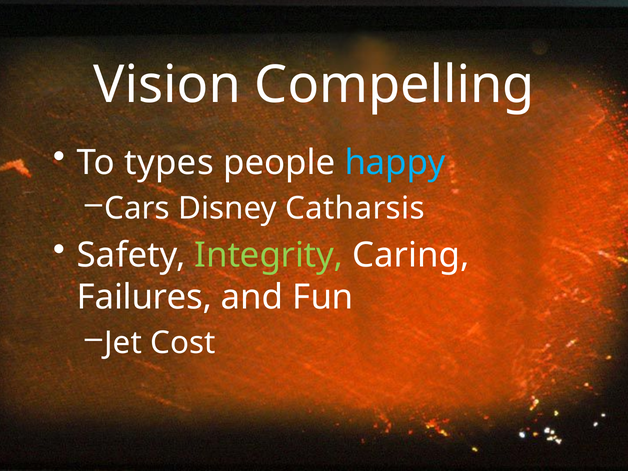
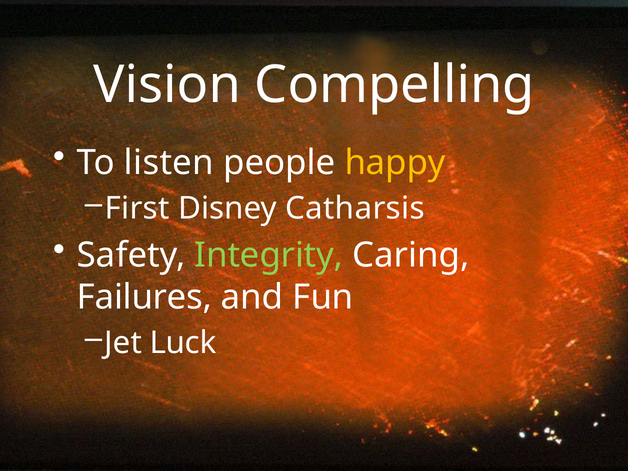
types: types -> listen (169, 163)
happy colour: light blue -> yellow (395, 163)
Cars: Cars -> First (137, 208)
Cost: Cost -> Luck (183, 343)
